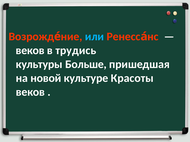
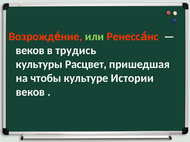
или colour: light blue -> light green (95, 37)
Больше: Больше -> Расцвет (86, 64)
новой: новой -> чтобы (46, 78)
Красоты: Красоты -> Истории (132, 78)
